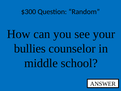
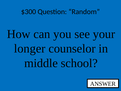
bullies: bullies -> longer (30, 48)
